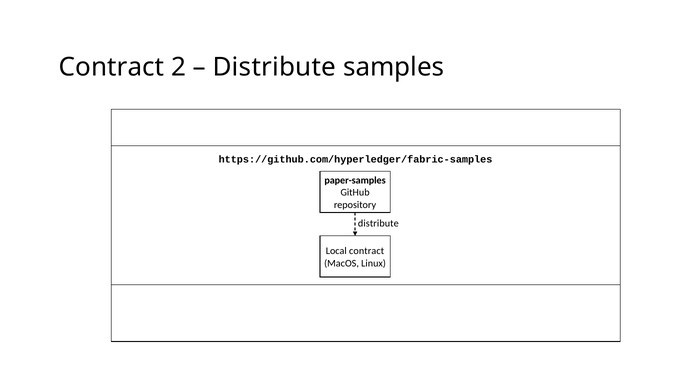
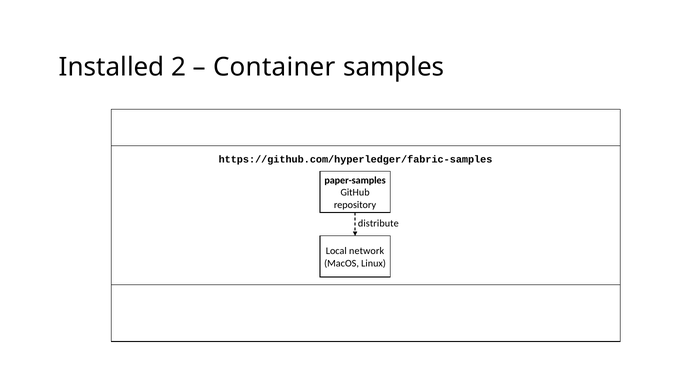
Contract: Contract -> Installed (112, 67)
Distribute: Distribute -> Container (274, 67)
Local contract: contract -> network (367, 251)
